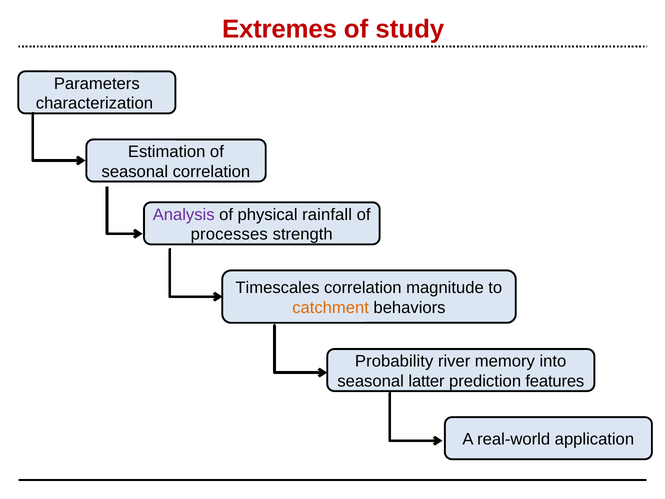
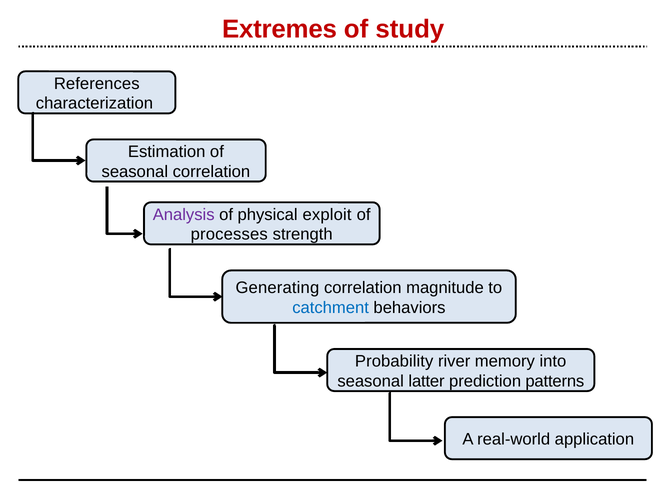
Parameters: Parameters -> References (97, 83)
rainfall: rainfall -> exploit (327, 214)
Timescales: Timescales -> Generating (277, 288)
catchment colour: orange -> blue (331, 308)
features: features -> patterns (555, 381)
